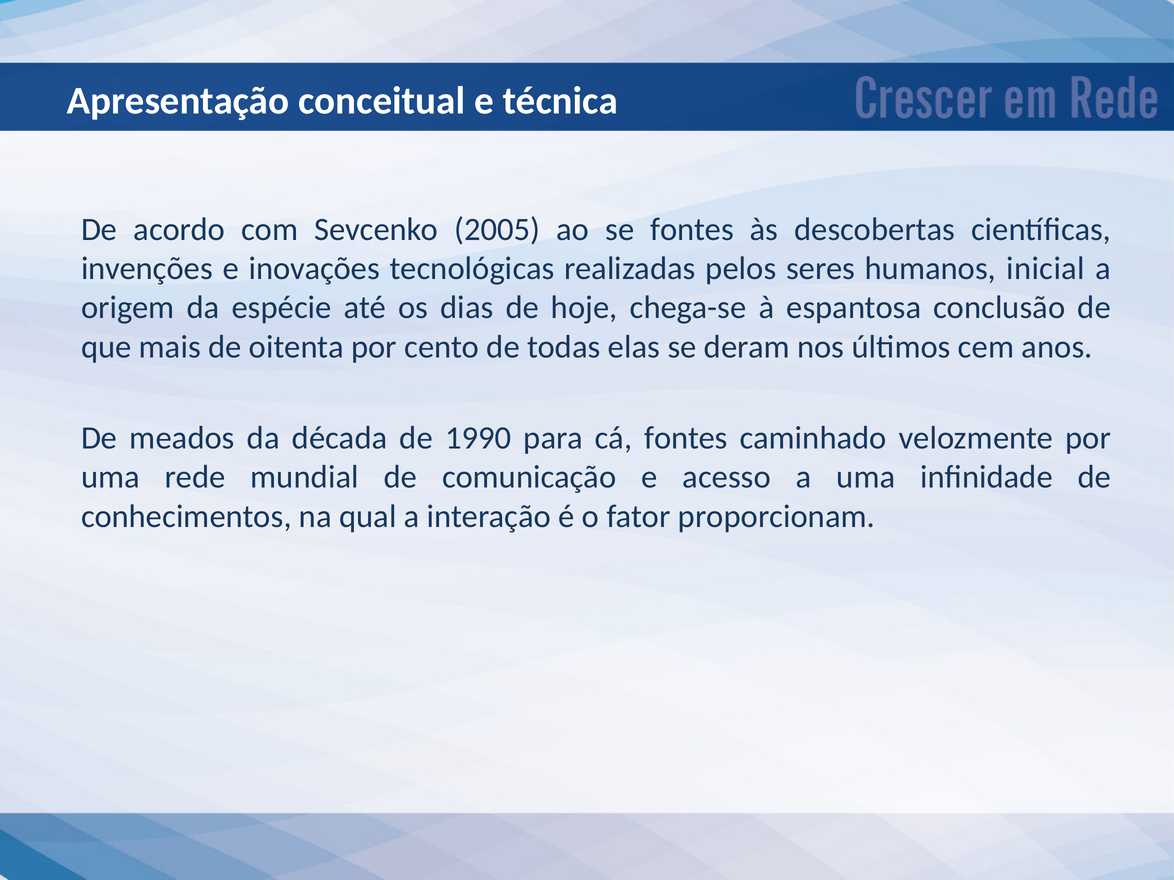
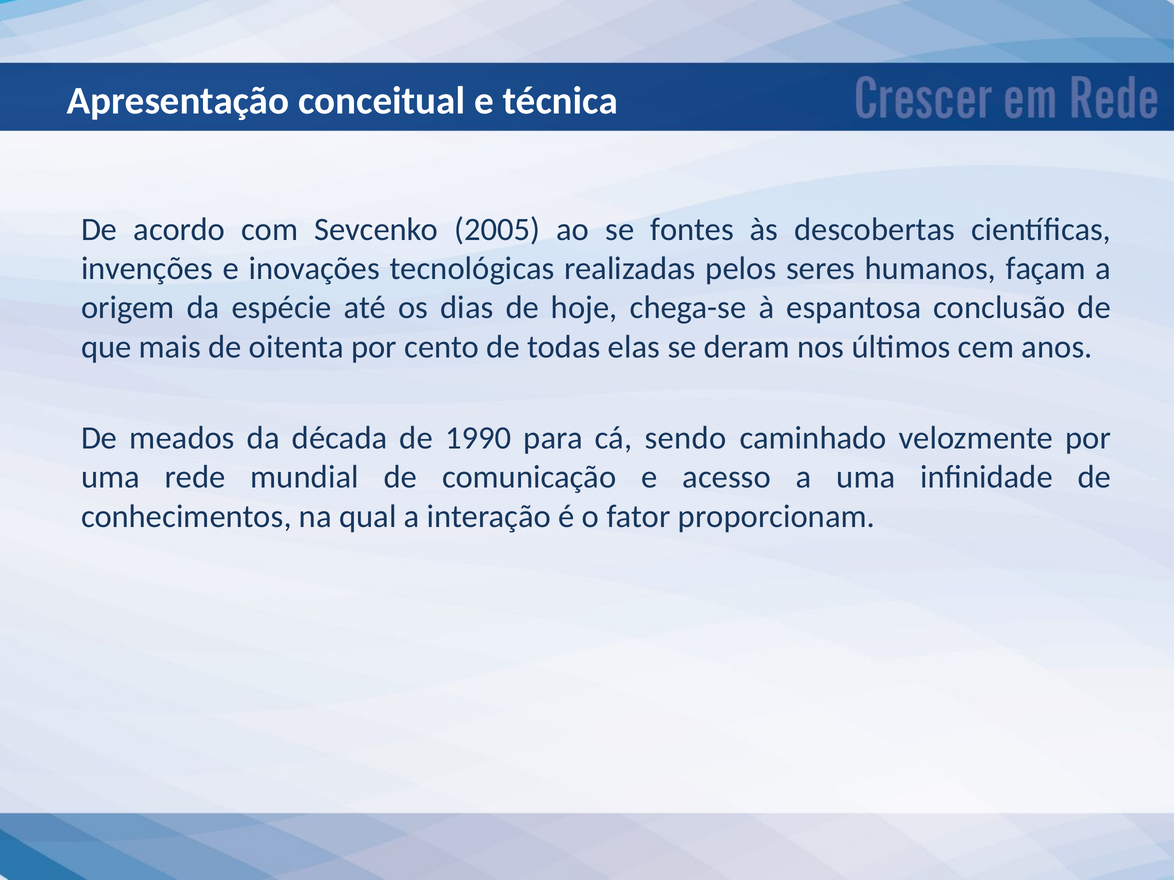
inicial: inicial -> façam (1046, 269)
cá fontes: fontes -> sendo (686, 438)
